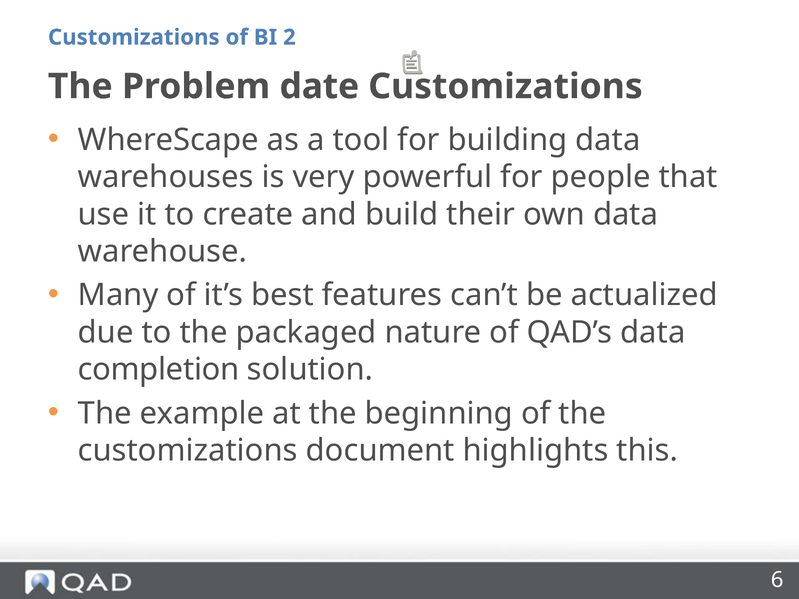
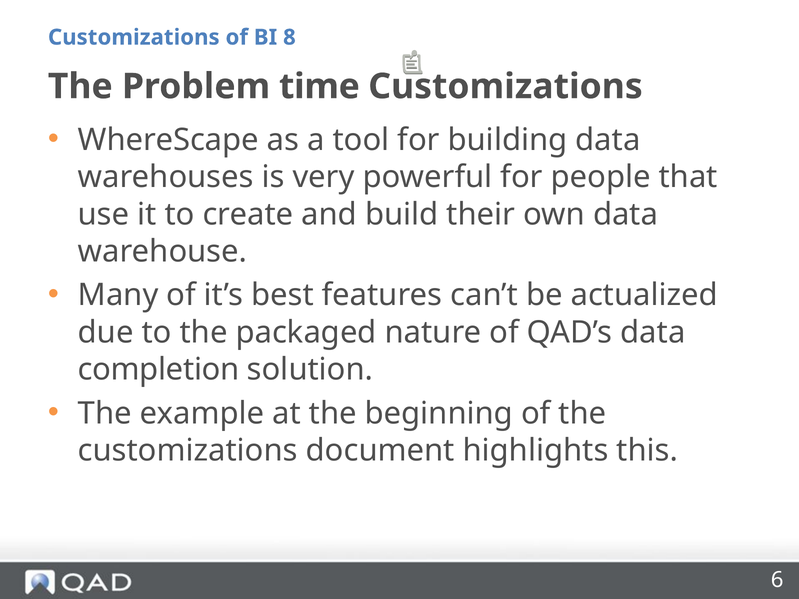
2: 2 -> 8 (289, 37)
date: date -> time (319, 87)
